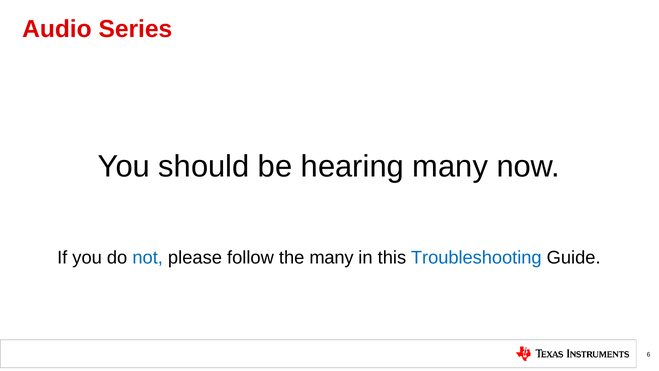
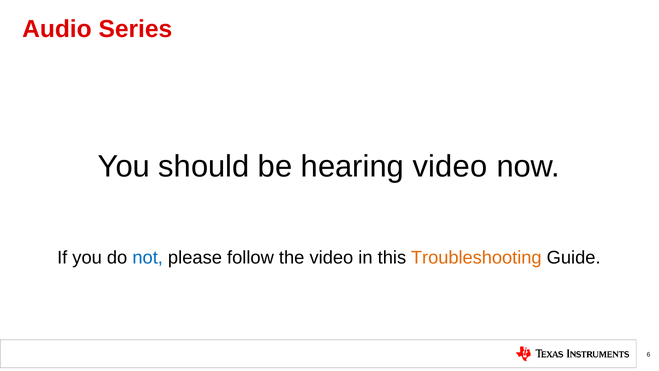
hearing many: many -> video (450, 166)
the many: many -> video (331, 257)
Troubleshooting colour: blue -> orange (476, 257)
